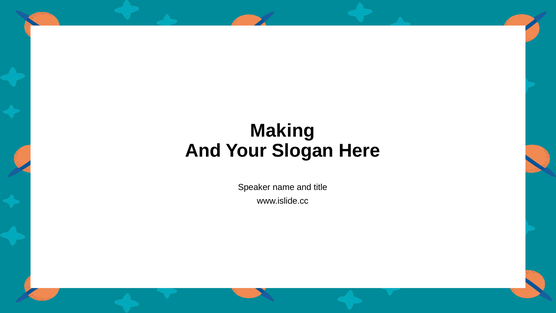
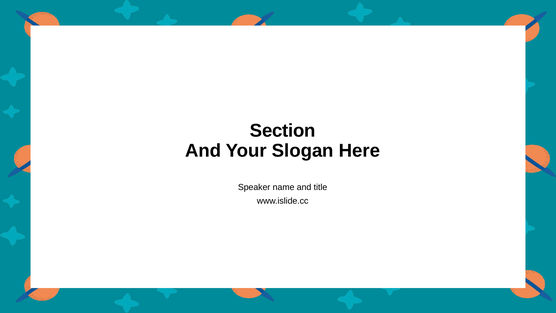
Making: Making -> Section (283, 131)
